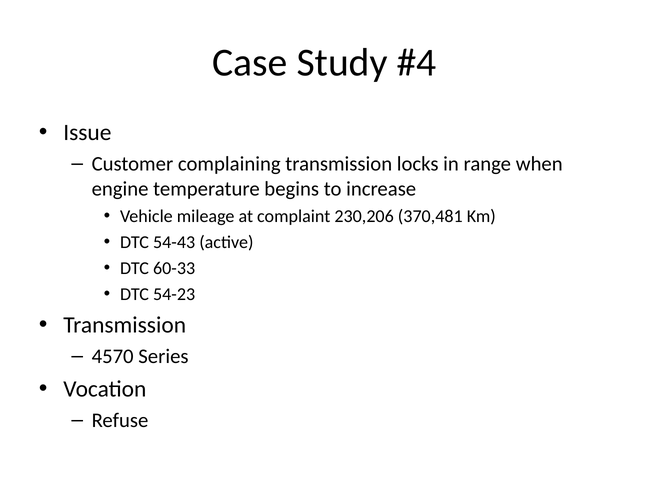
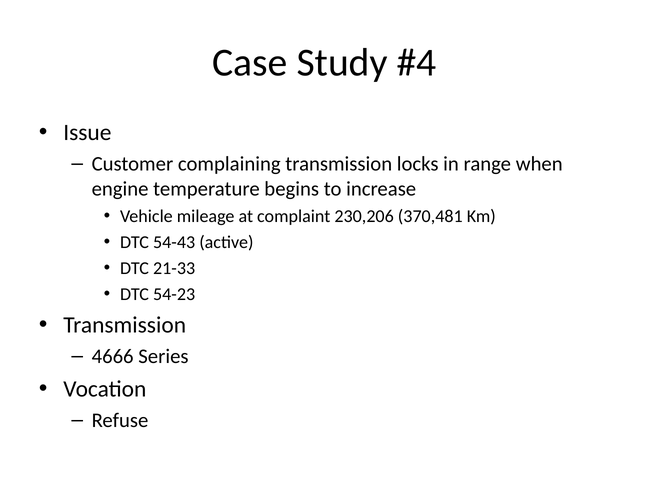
60-33: 60-33 -> 21-33 (174, 268)
4570: 4570 -> 4666 (113, 356)
